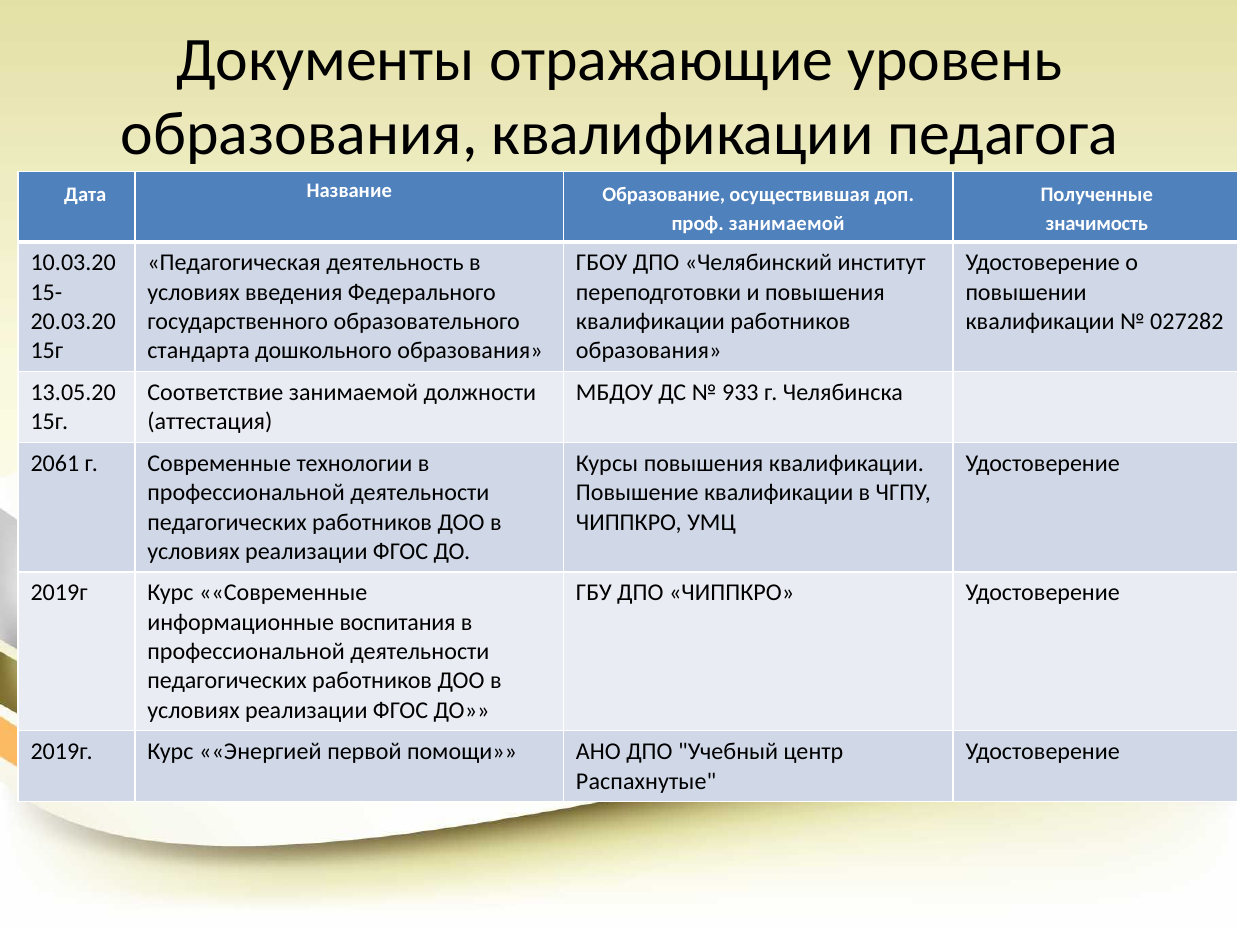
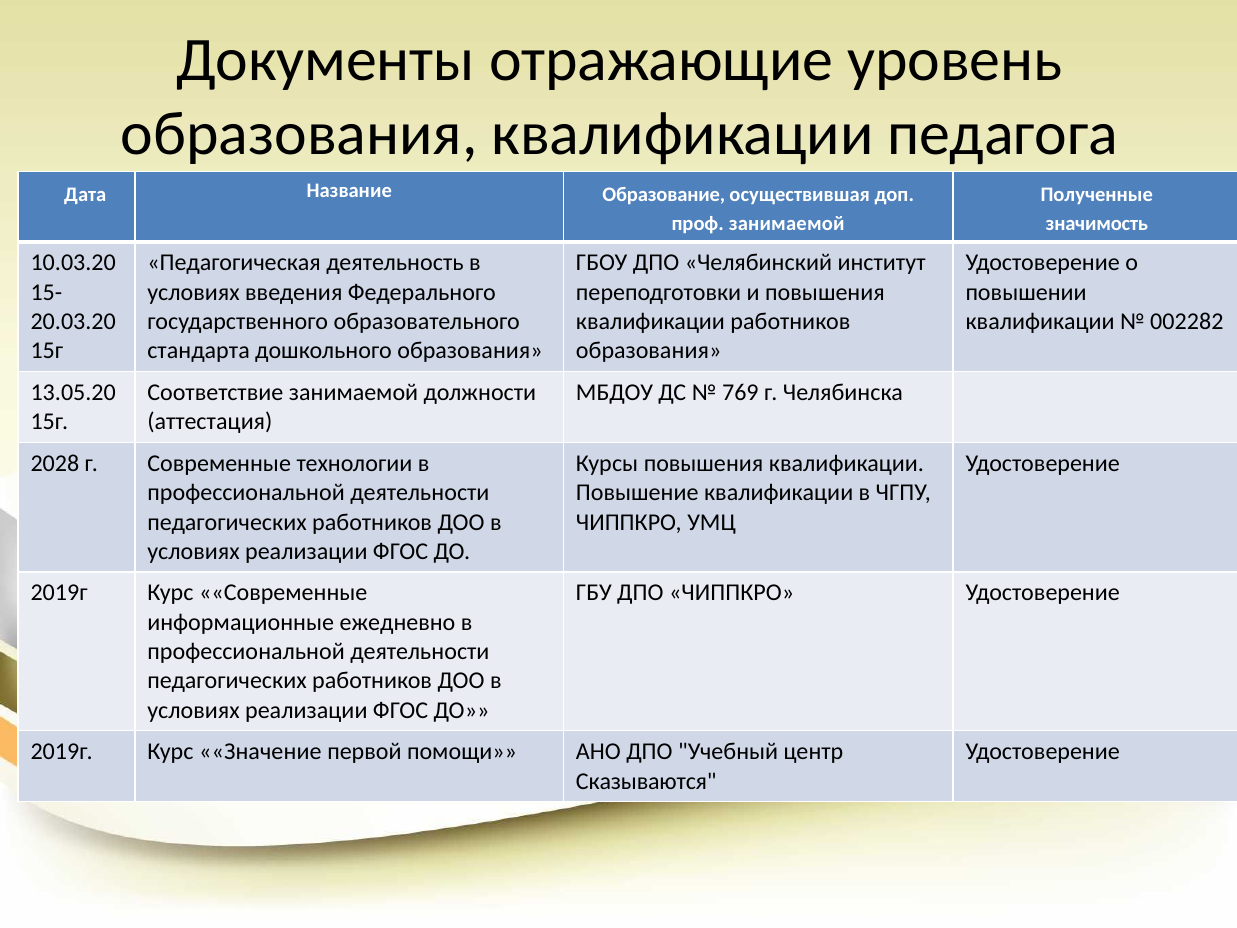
027282: 027282 -> 002282 (1187, 321)
933: 933 -> 769 (740, 392)
2061: 2061 -> 2028 (55, 463)
воспитания: воспитания -> ежедневно (397, 622)
Энергией: Энергией -> Значение (260, 752)
Распахнутые: Распахнутые -> Сказываются (646, 781)
